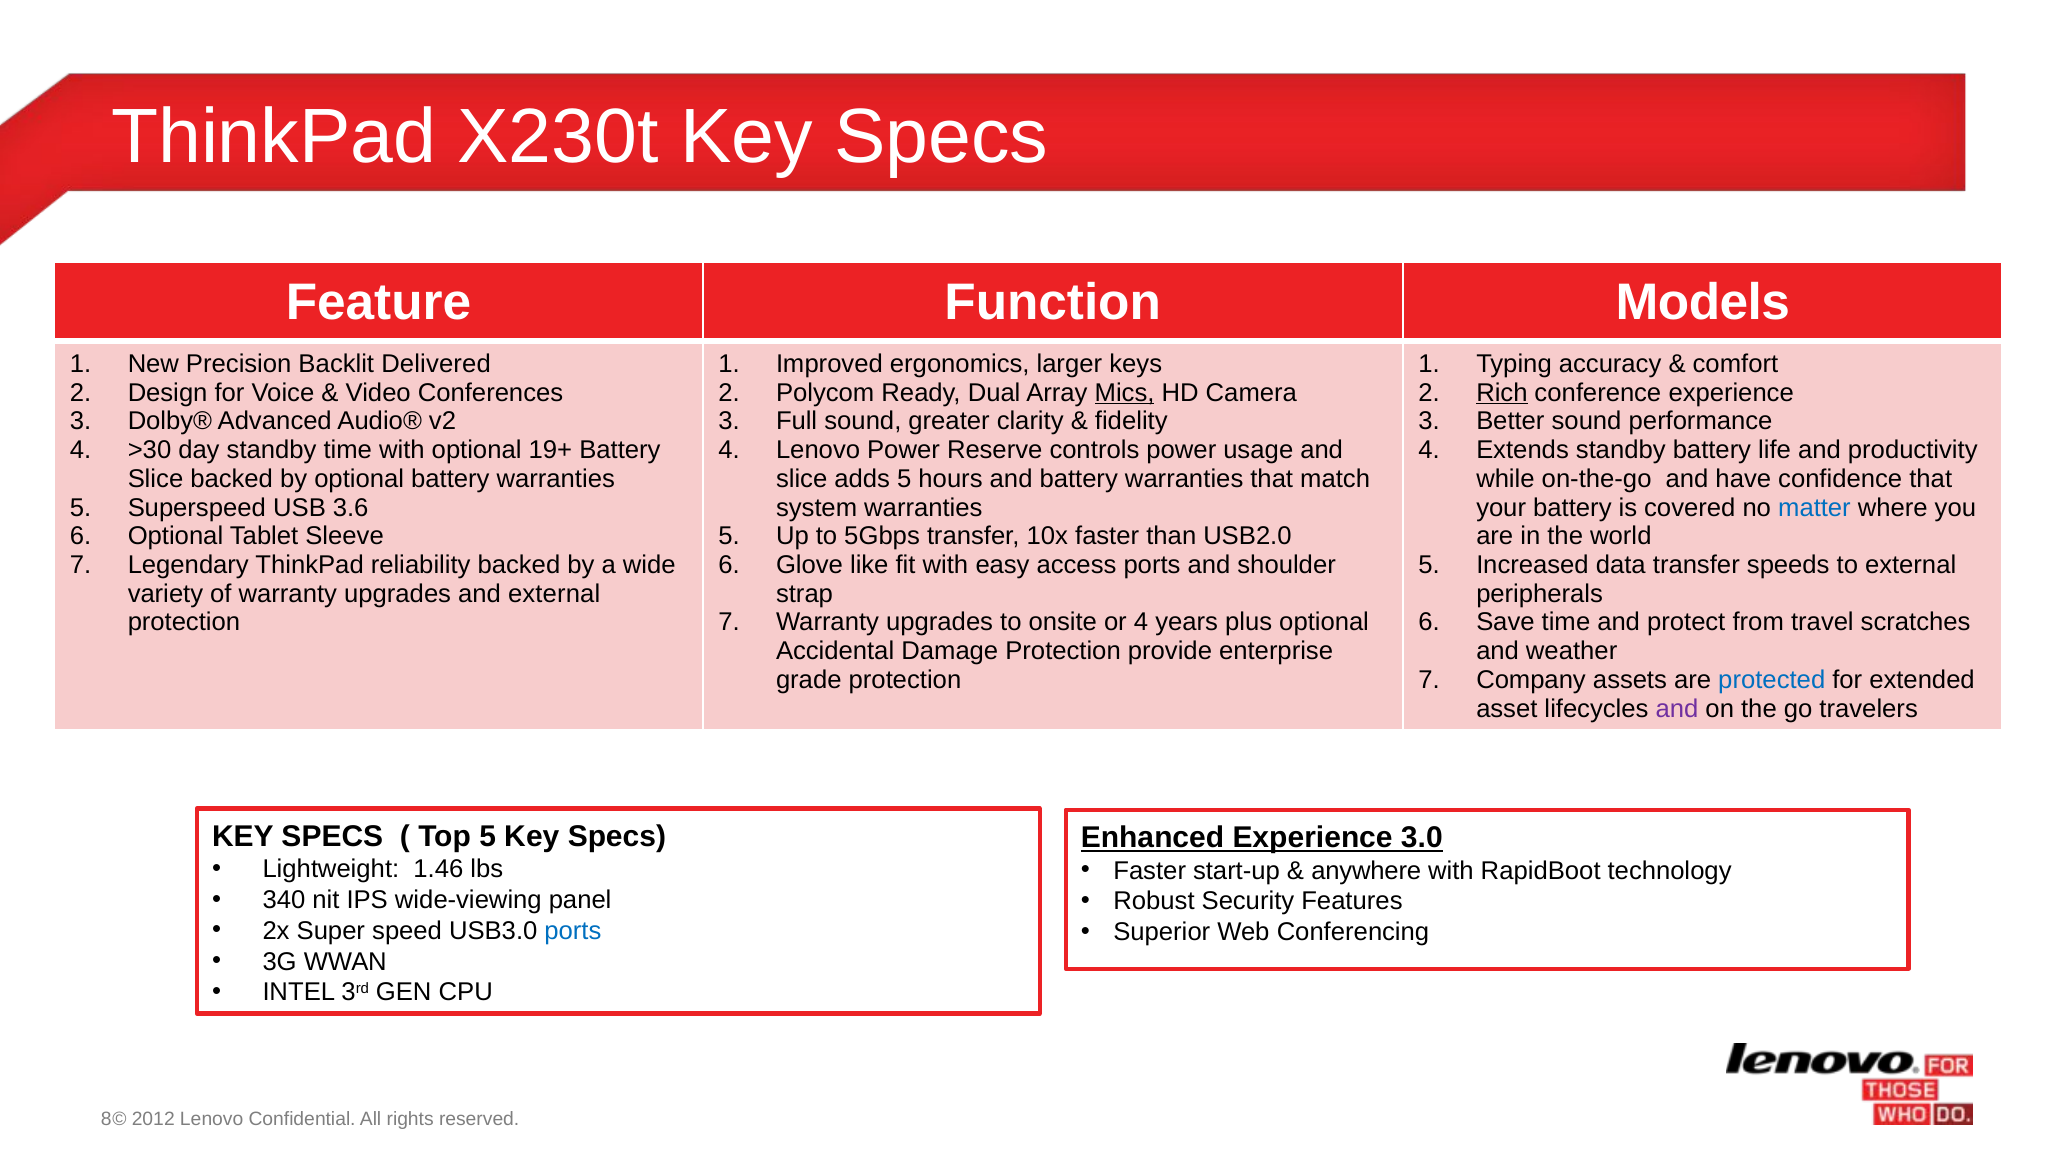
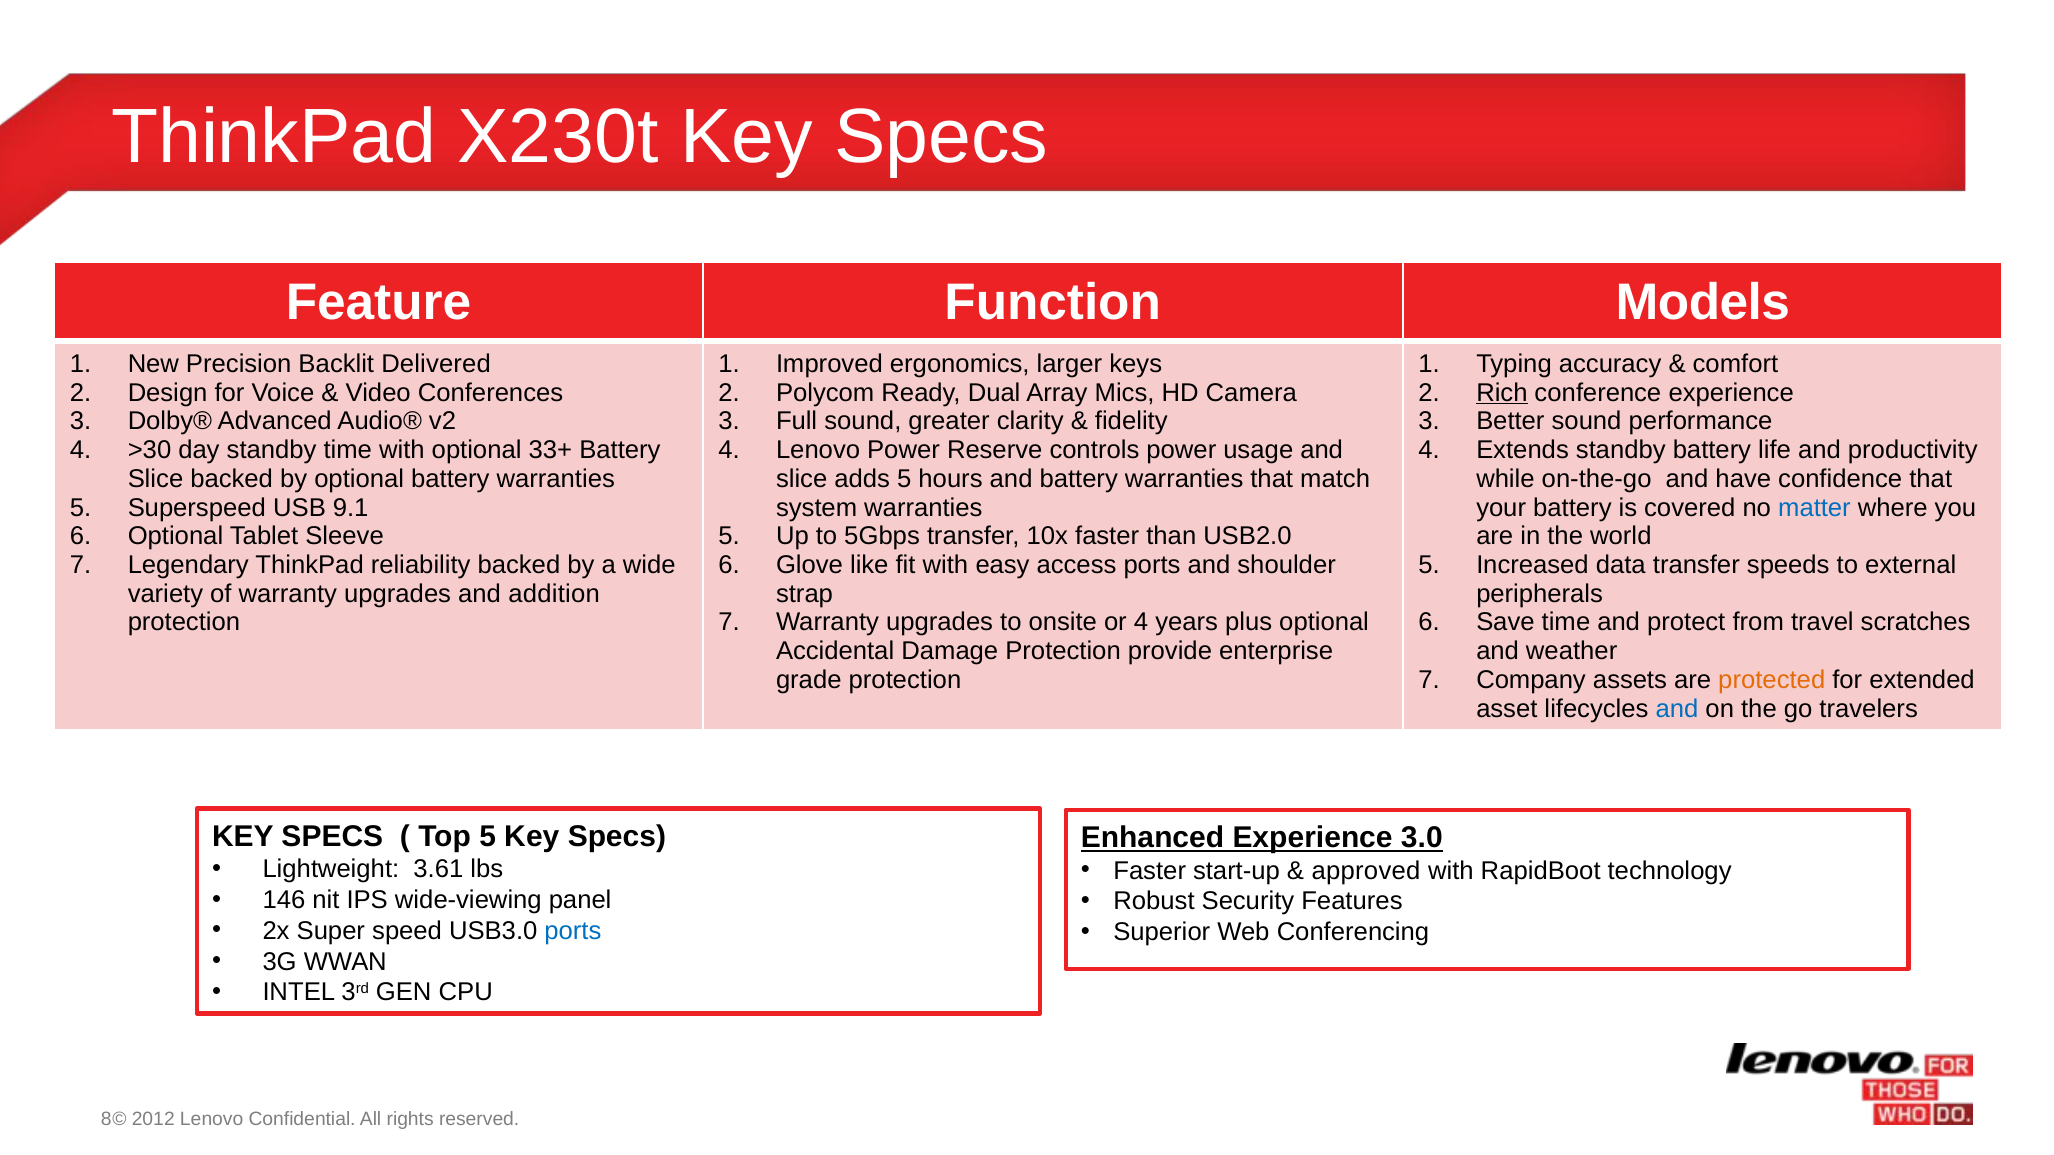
Mics underline: present -> none (1125, 393)
19+: 19+ -> 33+ (550, 450)
3.6: 3.6 -> 9.1 (351, 508)
and external: external -> addition (554, 594)
protected colour: blue -> orange (1772, 680)
and colour: purple -> blue (1677, 709)
1.46: 1.46 -> 3.61 (438, 870)
anywhere: anywhere -> approved (1366, 871)
340: 340 -> 146 (284, 901)
